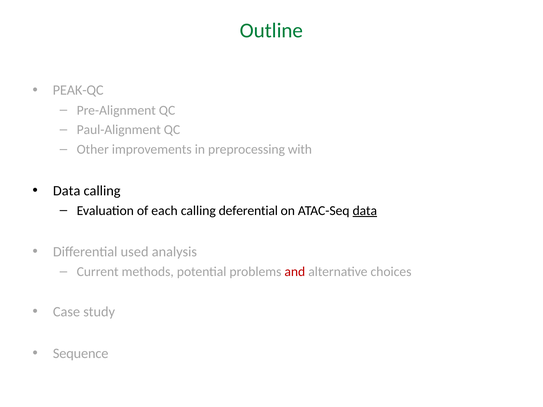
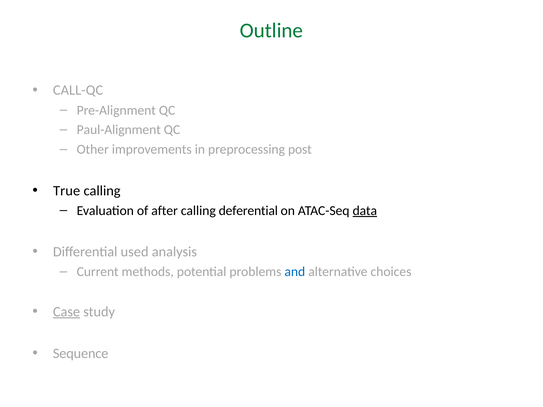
PEAK-QC: PEAK-QC -> CALL-QC (78, 90)
with: with -> post (300, 150)
Data: Data -> True (67, 191)
each: each -> after (165, 211)
and colour: red -> blue (295, 272)
Case underline: none -> present (67, 312)
